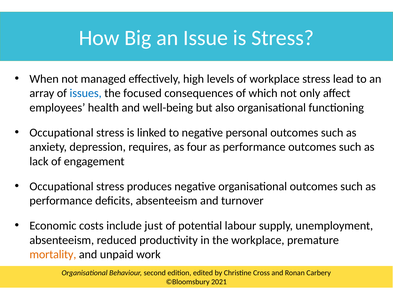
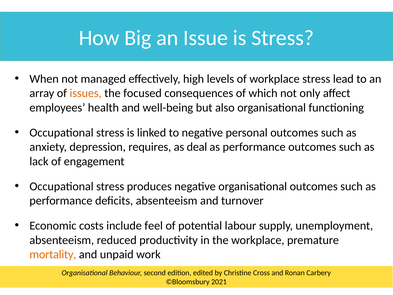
issues colour: blue -> orange (86, 93)
four: four -> deal (197, 147)
just: just -> feel (154, 225)
